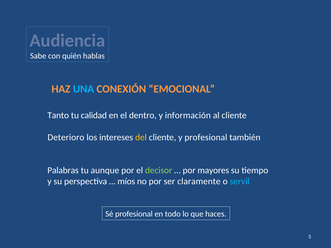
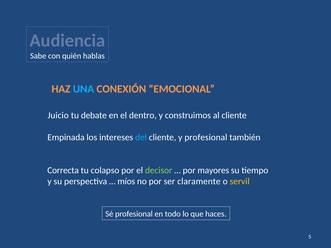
Tanto: Tanto -> Juicio (58, 115)
calidad: calidad -> debate (94, 115)
información: información -> construimos (188, 115)
Deterioro: Deterioro -> Empinada (66, 137)
del colour: yellow -> light blue (141, 137)
Palabras: Palabras -> Correcta (63, 171)
aunque: aunque -> colapso (105, 171)
servil colour: light blue -> yellow (240, 182)
